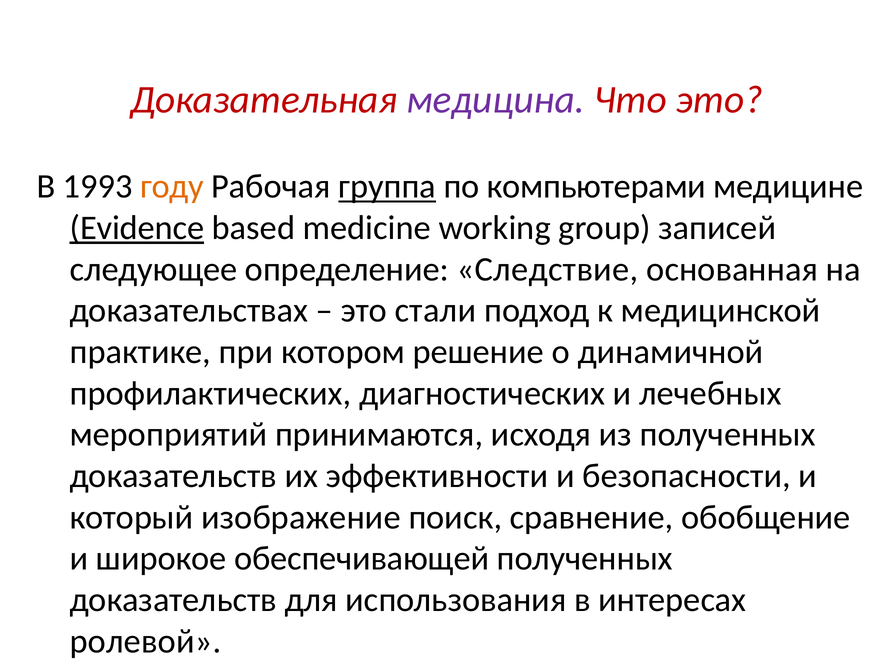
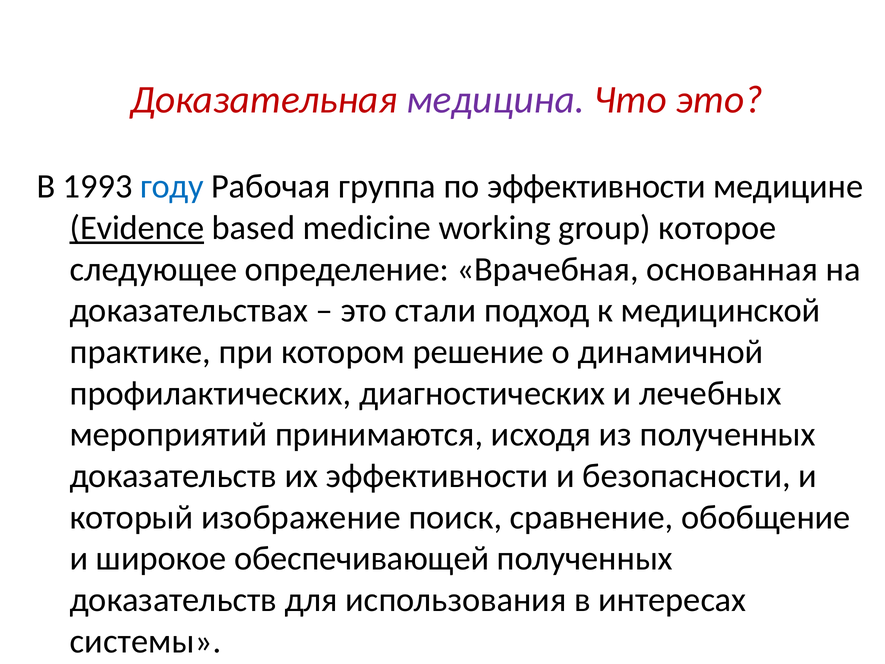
году colour: orange -> blue (172, 187)
группа underline: present -> none (387, 187)
по компьютерами: компьютерами -> эффективности (596, 187)
записей: записей -> которое (717, 228)
Следствие: Следствие -> Врачебная (548, 269)
ролевой: ролевой -> системы (146, 641)
